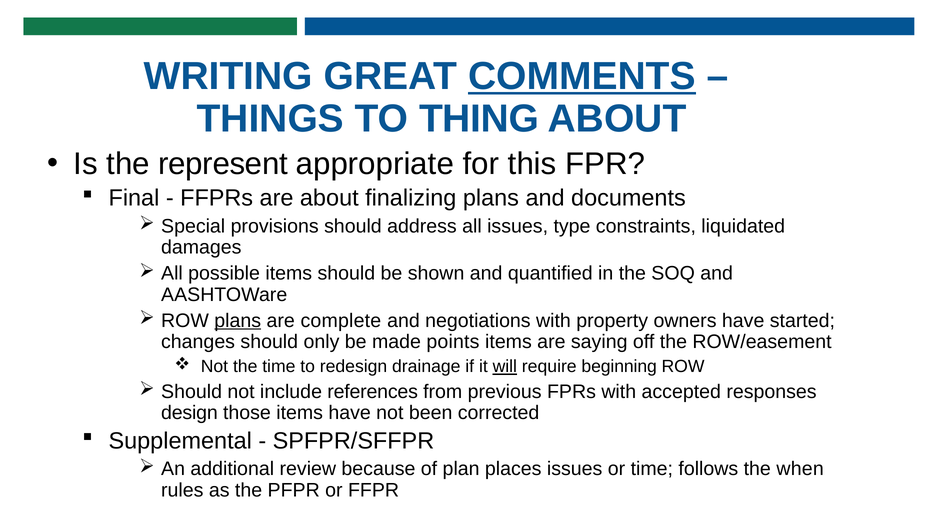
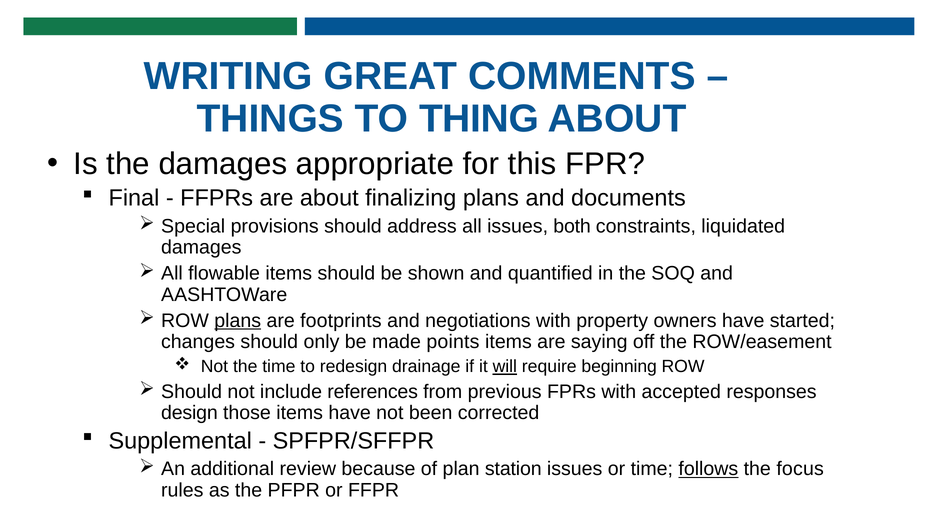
COMMENTS underline: present -> none (582, 76)
the represent: represent -> damages (223, 164)
type: type -> both (572, 226)
possible: possible -> flowable (224, 273)
complete: complete -> footprints (341, 320)
places: places -> station (513, 469)
follows underline: none -> present (708, 469)
when: when -> focus (800, 469)
